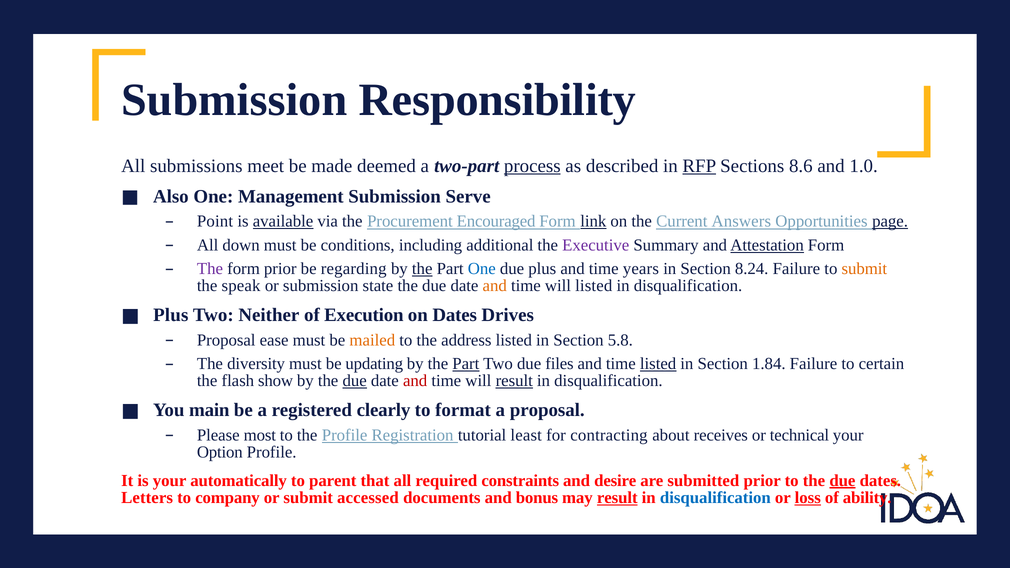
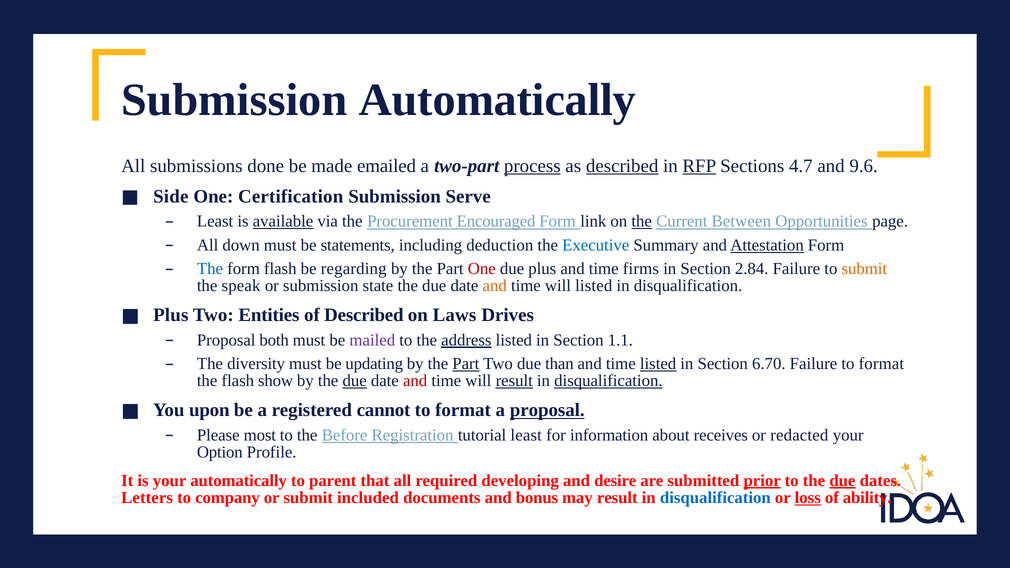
Submission Responsibility: Responsibility -> Automatically (497, 100)
meet: meet -> done (266, 166)
deemed: deemed -> emailed (387, 166)
described underline: none -> present (622, 166)
8.6: 8.6 -> 4.7 (801, 166)
1.0: 1.0 -> 9.6 (864, 166)
Also: Also -> Side (171, 197)
Management: Management -> Certification (291, 197)
Point: Point -> Least (215, 221)
link underline: present -> none (593, 221)
the underline: none -> present (642, 221)
Answers: Answers -> Between (741, 221)
page underline: present -> none (890, 221)
conditions: conditions -> statements (358, 245)
additional: additional -> deduction (500, 245)
Executive colour: purple -> blue (596, 245)
The colour: purple -> blue (210, 269)
form prior: prior -> flash (280, 269)
the underline: present -> none (422, 269)
One colour: blue -> red (482, 269)
years: years -> firms (641, 269)
8.24: 8.24 -> 2.84 (752, 269)
Neither: Neither -> Entities (269, 315)
of Execution: Execution -> Described (364, 315)
on Dates: Dates -> Laws (455, 315)
ease: ease -> both (274, 340)
mailed colour: orange -> purple (372, 340)
address underline: none -> present (466, 340)
5.8: 5.8 -> 1.1 (620, 340)
files: files -> than (559, 364)
1.84: 1.84 -> 6.70 (769, 364)
Failure to certain: certain -> format (881, 364)
disqualification underline: none -> present (608, 381)
main: main -> upon (209, 410)
clearly: clearly -> cannot (384, 410)
proposal underline: none -> present (547, 410)
the Profile: Profile -> Before (345, 435)
contracting: contracting -> information (609, 435)
technical: technical -> redacted (799, 435)
constraints: constraints -> developing (520, 481)
prior underline: none -> present (762, 481)
accessed: accessed -> included (368, 498)
result underline: present -> none (617, 498)
